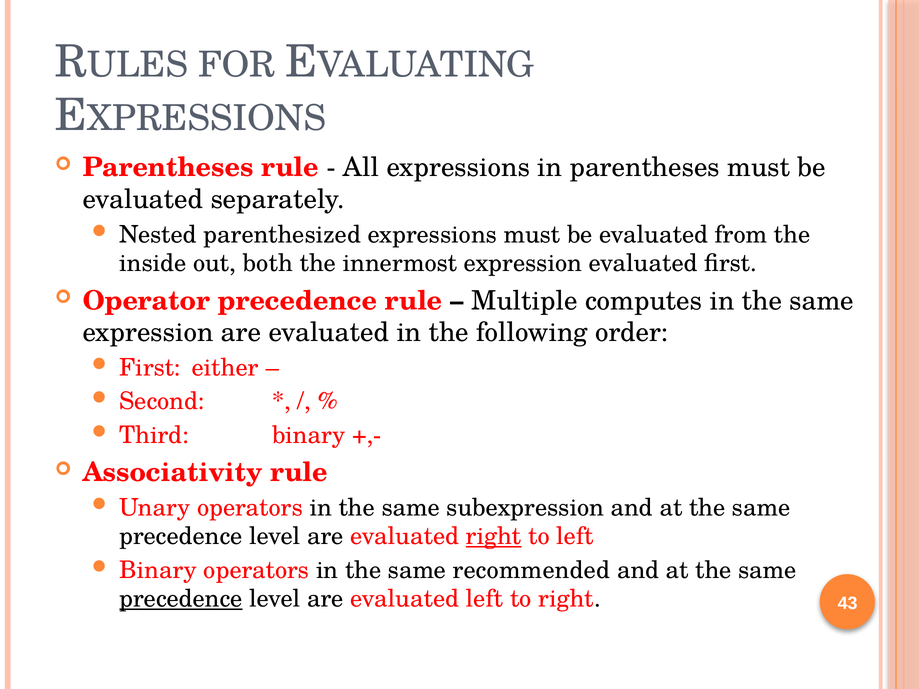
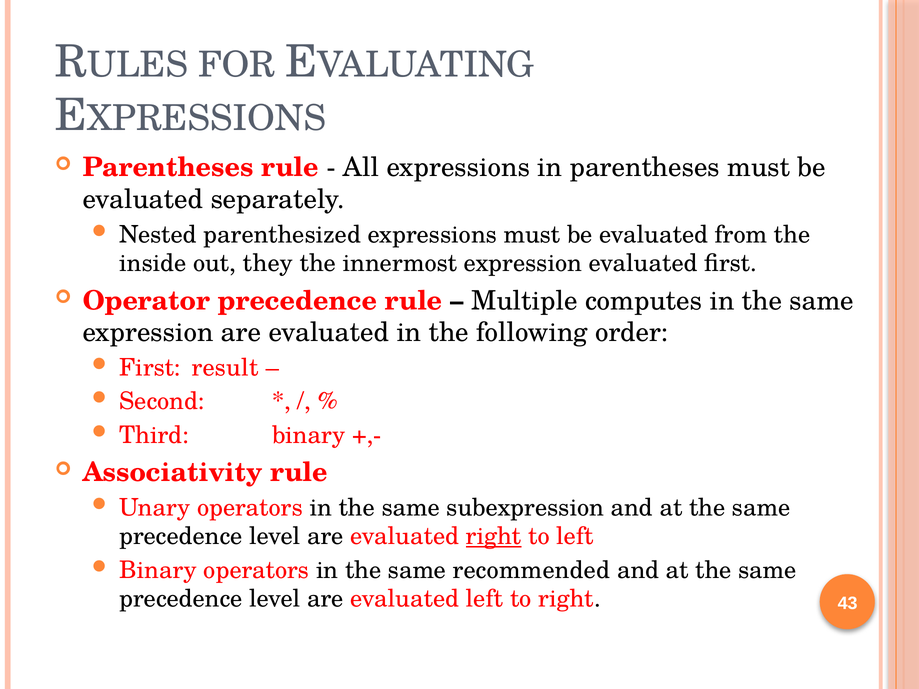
both: both -> they (268, 263)
either: either -> result (225, 368)
precedence underline: present -> none (181, 599)
